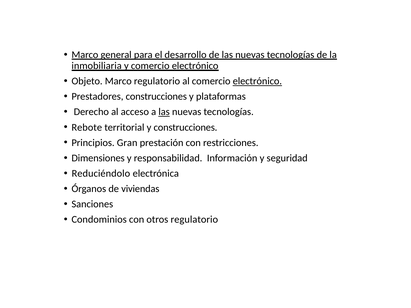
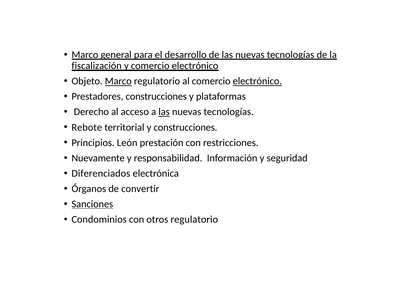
inmobiliaria: inmobiliaria -> fiscalización (97, 66)
Marco underline: none -> present (118, 81)
Gran: Gran -> León (127, 143)
Dimensiones: Dimensiones -> Nuevamente (98, 158)
Reduciéndolo: Reduciéndolo -> Diferenciados (101, 174)
viviendas: viviendas -> convertir (140, 189)
Sanciones underline: none -> present (92, 204)
